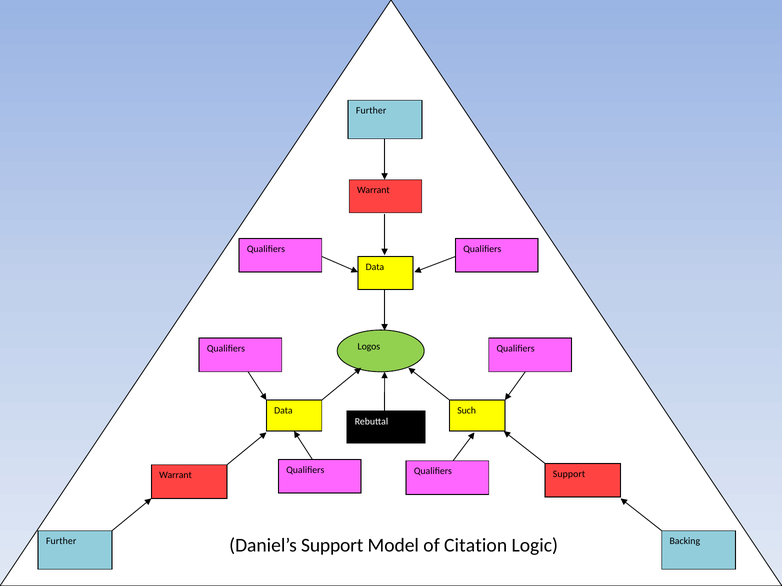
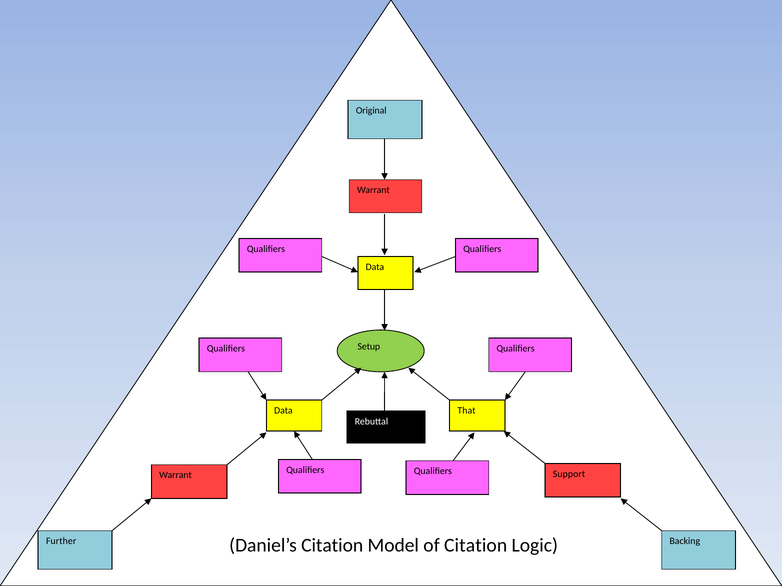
Further: Further -> Original (371, 111)
Logos: Logos -> Setup (369, 347)
Such: Such -> That (467, 411)
Daniel’s Support: Support -> Citation (332, 546)
